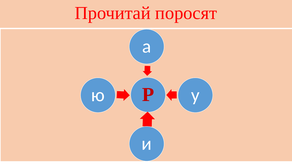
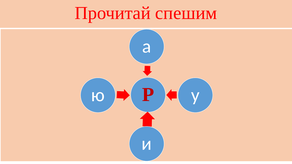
поросят: поросят -> спешим (186, 13)
